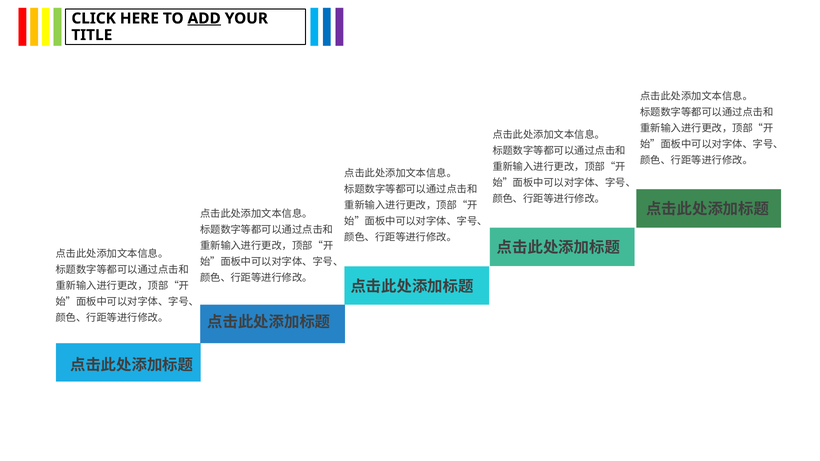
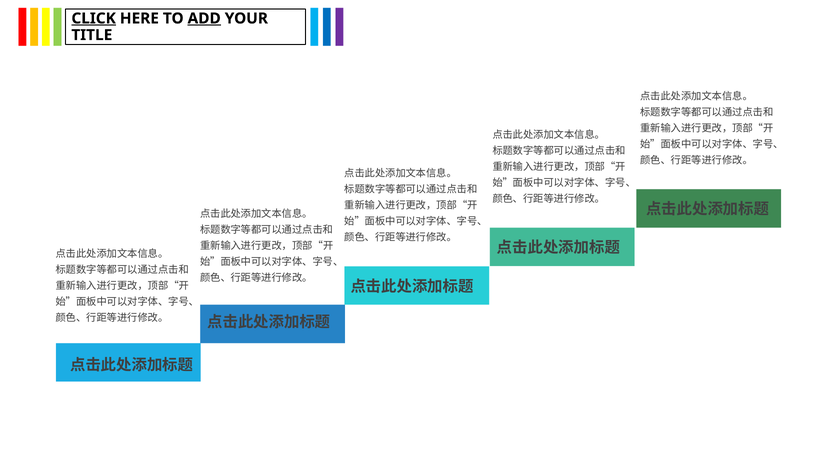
CLICK underline: none -> present (94, 18)
